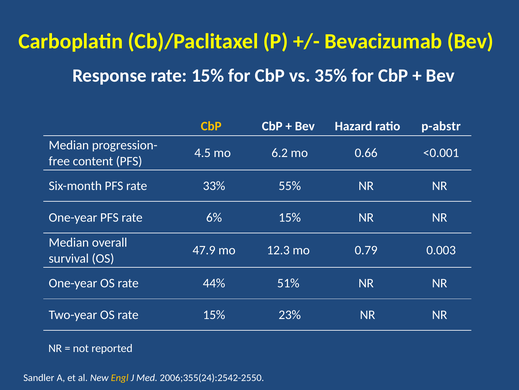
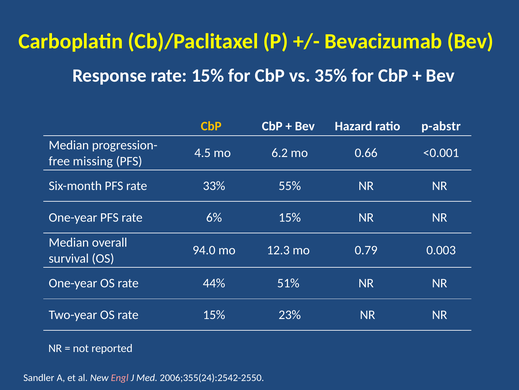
content: content -> missing (93, 161)
47.9: 47.9 -> 94.0 (204, 250)
Engl colour: yellow -> pink (120, 377)
